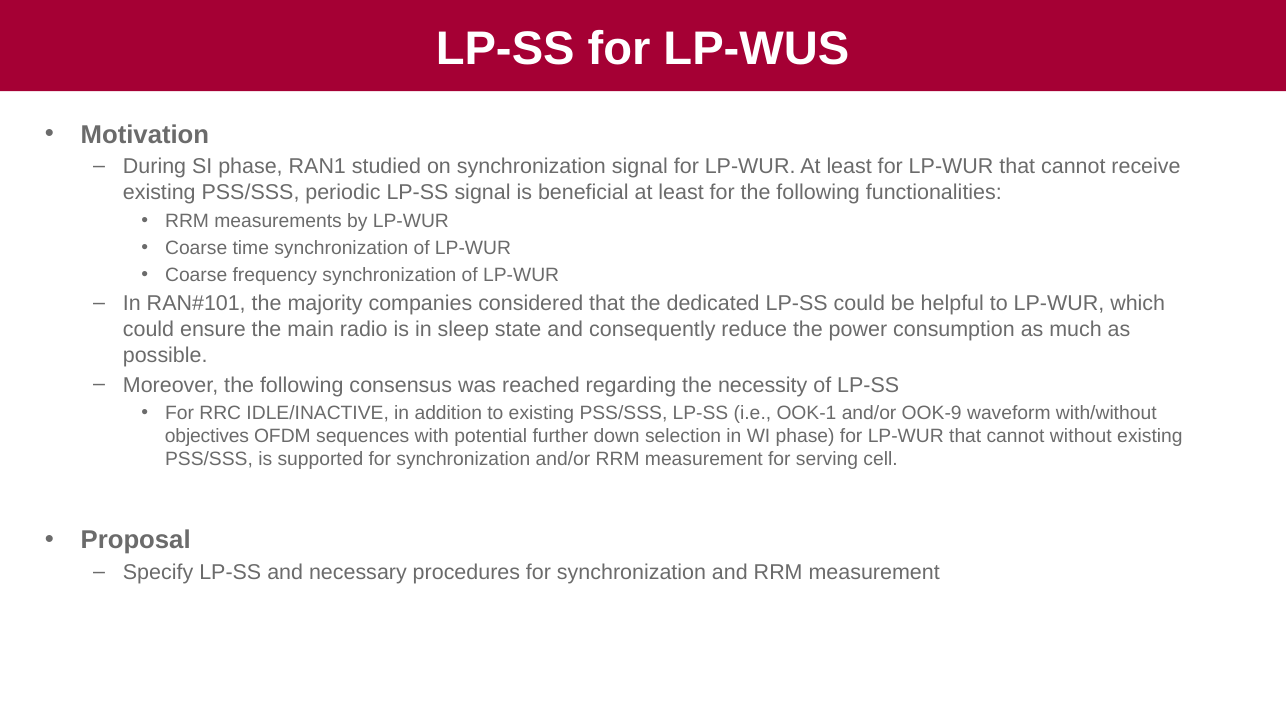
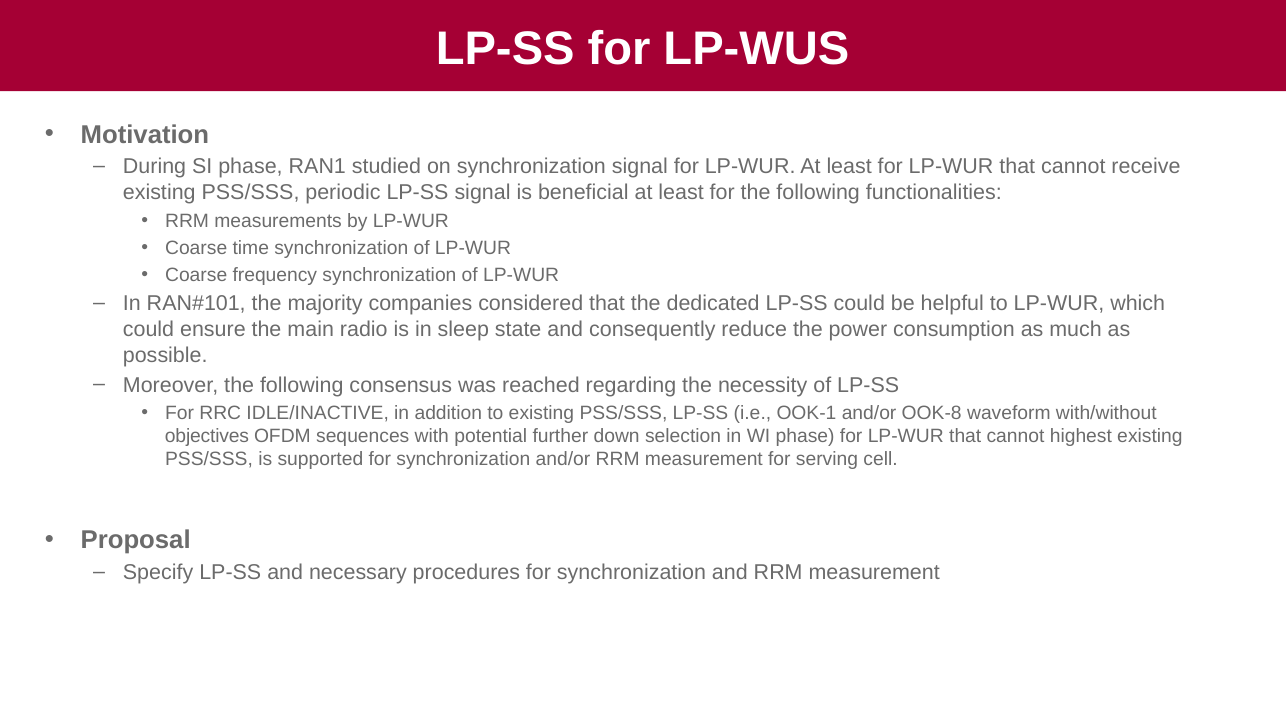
OOK-9: OOK-9 -> OOK-8 (932, 413)
without: without -> highest (1081, 437)
